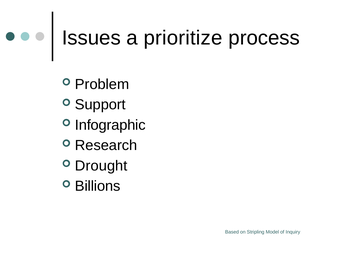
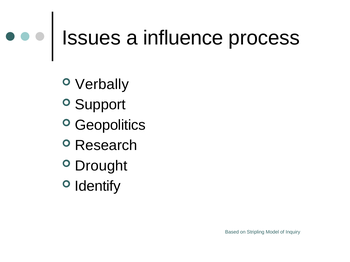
prioritize: prioritize -> influence (183, 38)
Problem: Problem -> Verbally (102, 84)
Infographic: Infographic -> Geopolitics (110, 125)
Billions: Billions -> Identify (98, 187)
